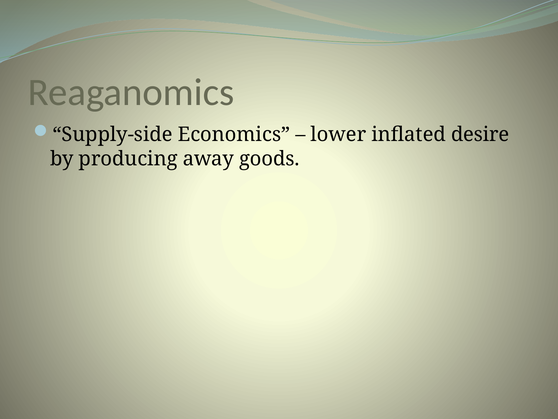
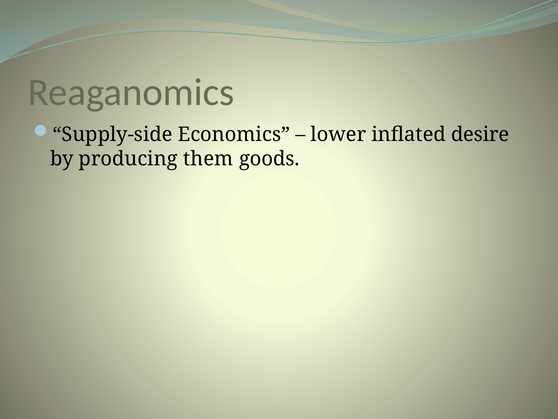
away: away -> them (208, 159)
